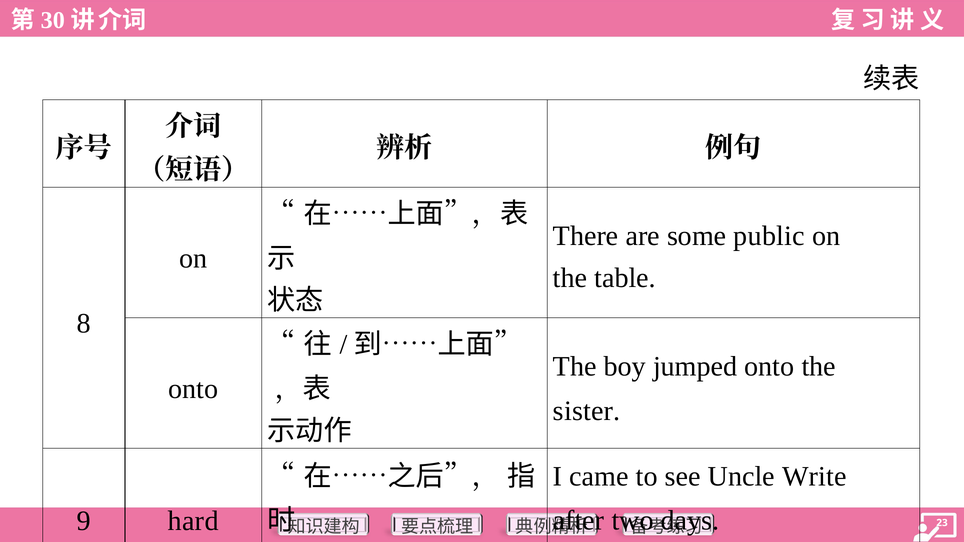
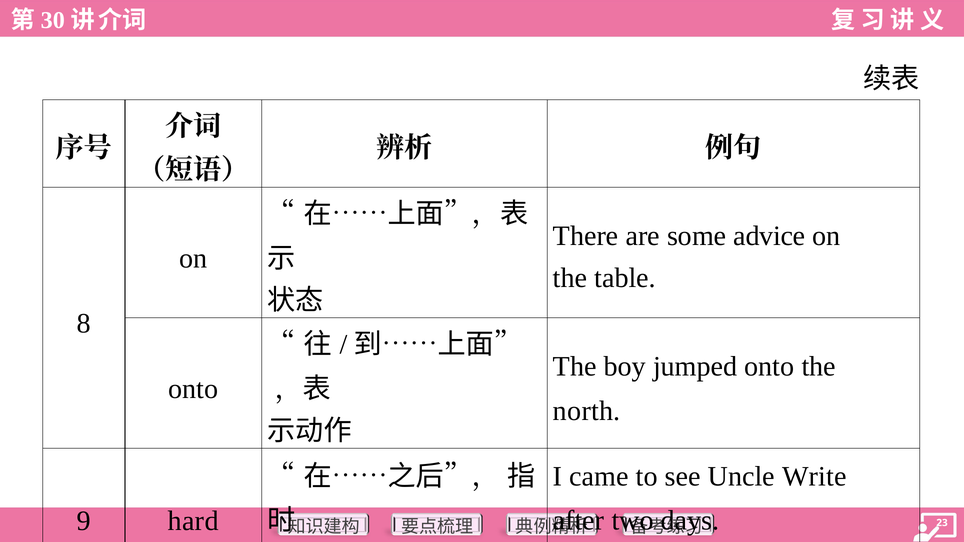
public: public -> advice (769, 236)
sister: sister -> north (587, 411)
